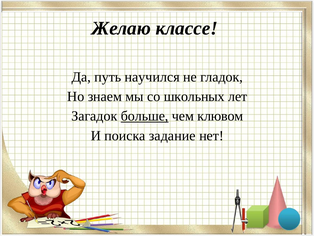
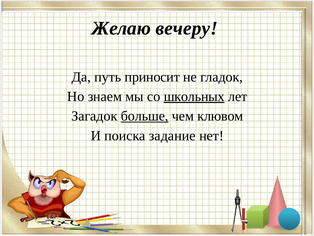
классе: классе -> вечеру (187, 28)
научился: научился -> приносит (152, 77)
школьных underline: none -> present (194, 96)
